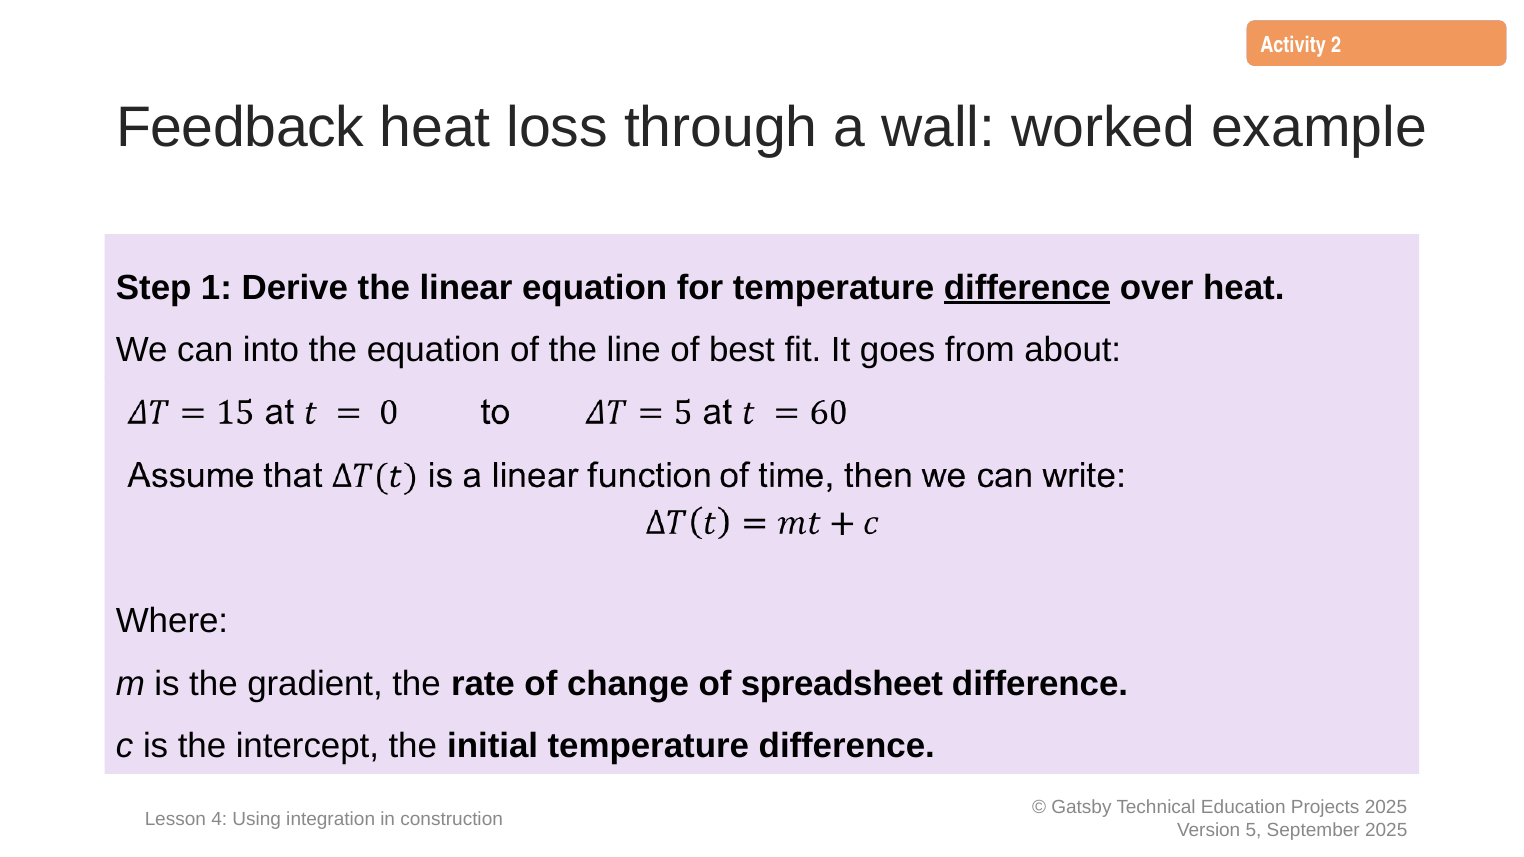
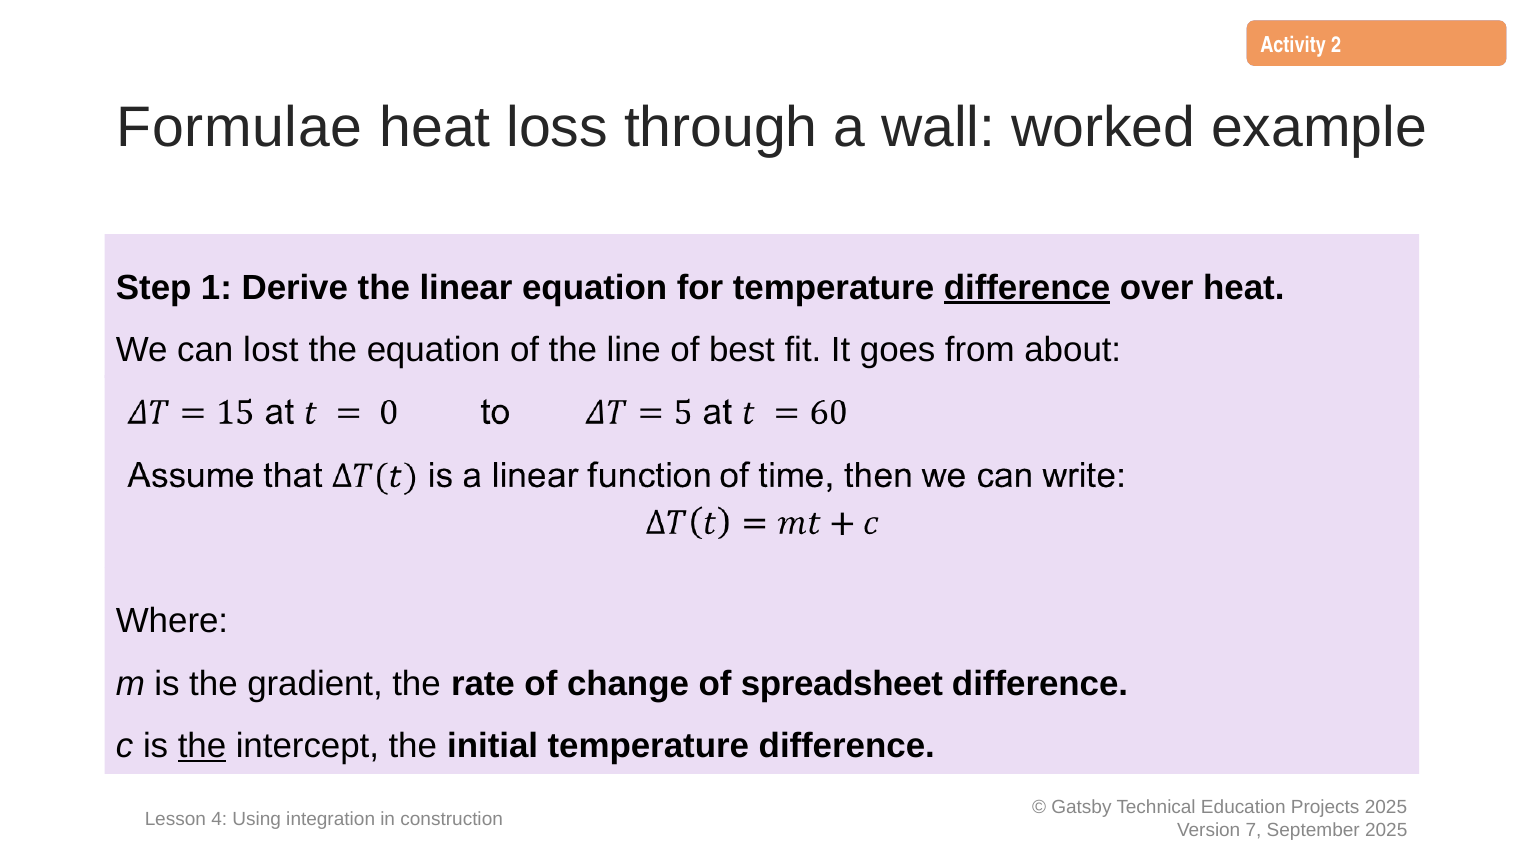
Feedback: Feedback -> Formulae (240, 128)
into: into -> lost (271, 350)
the underline: none -> present (202, 747)
5: 5 -> 7 (1254, 830)
